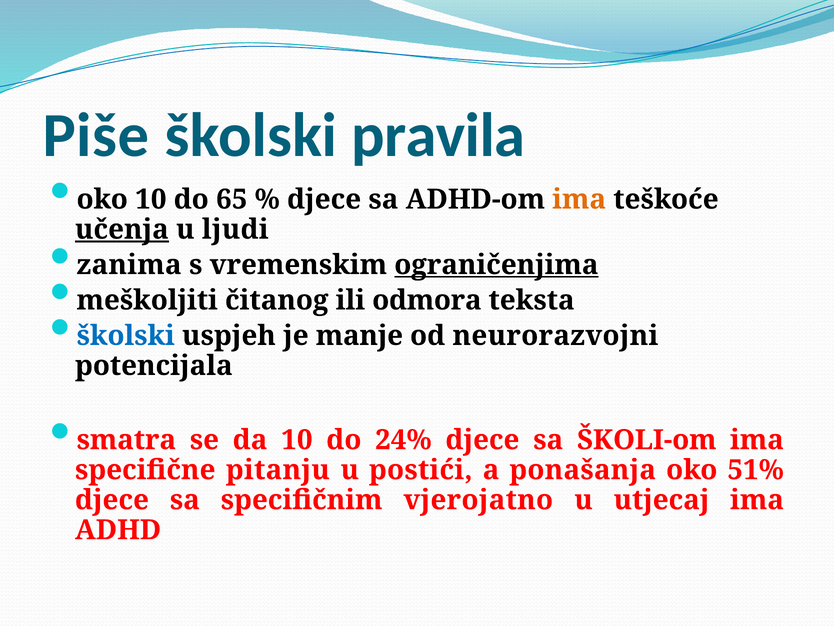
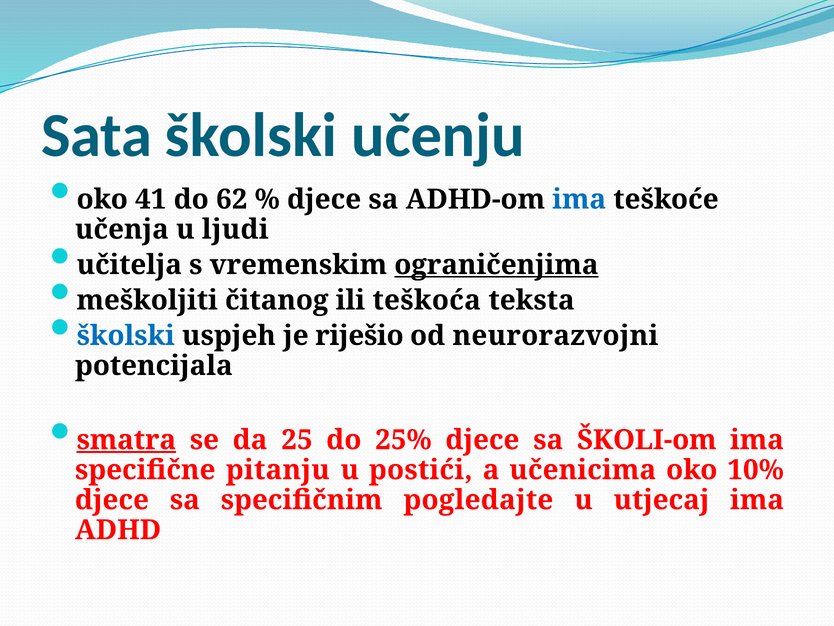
Piše: Piše -> Sata (97, 135)
pravila: pravila -> učenju (438, 135)
oko 10: 10 -> 41 (151, 199)
65: 65 -> 62 (232, 199)
ima colour: orange -> blue (579, 199)
učenja underline: present -> none (122, 229)
zanima: zanima -> učitelja (129, 265)
odmora: odmora -> teškoća (427, 300)
manje: manje -> riješio (359, 335)
smatra underline: none -> present (126, 440)
da 10: 10 -> 25 (297, 440)
24%: 24% -> 25% (403, 440)
ponašanja: ponašanja -> učenicima (583, 470)
51%: 51% -> 10% (756, 470)
vjerojatno: vjerojatno -> pogledajte (478, 500)
